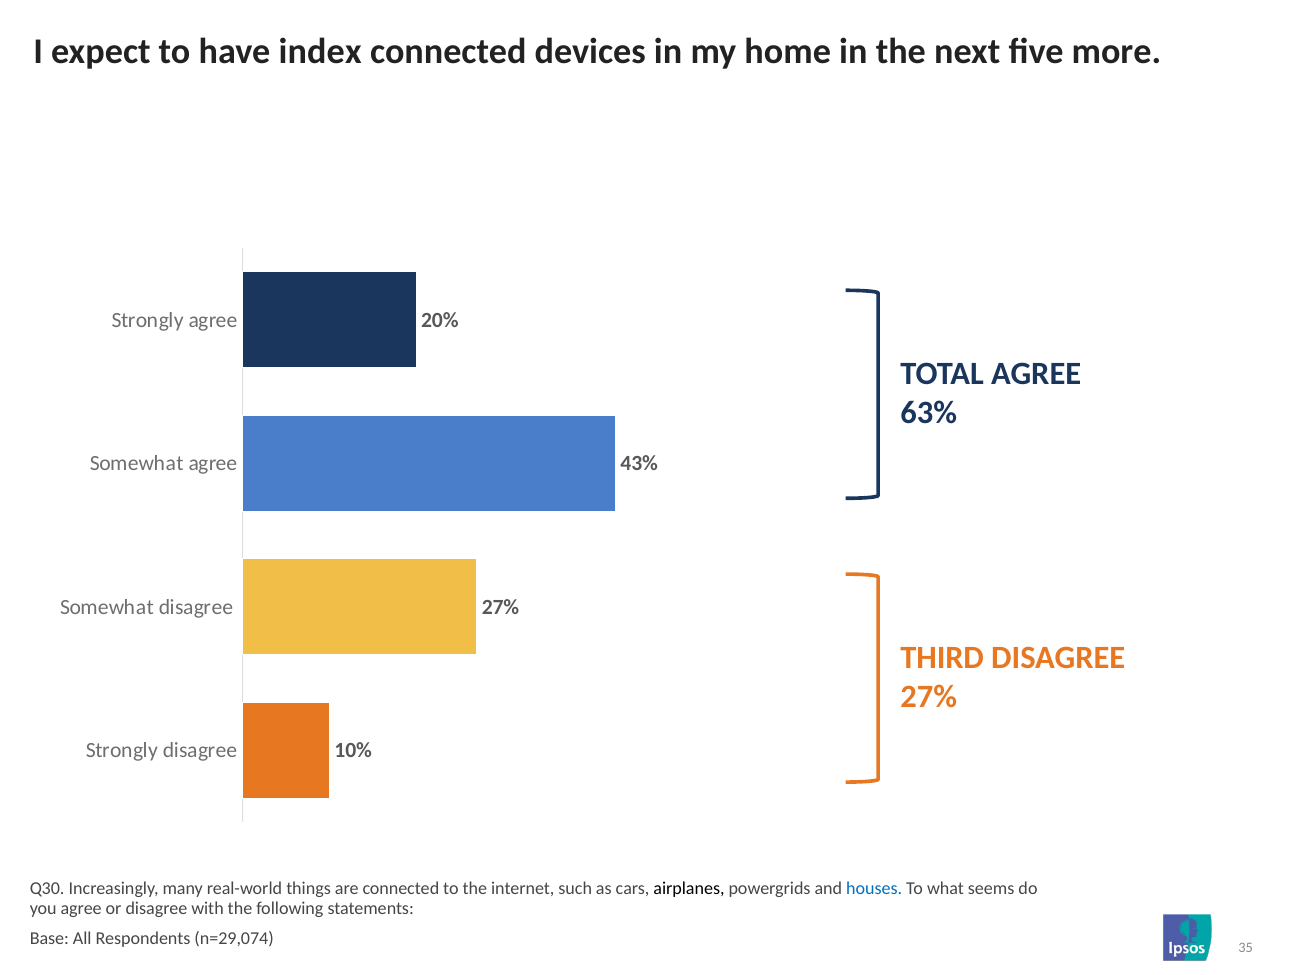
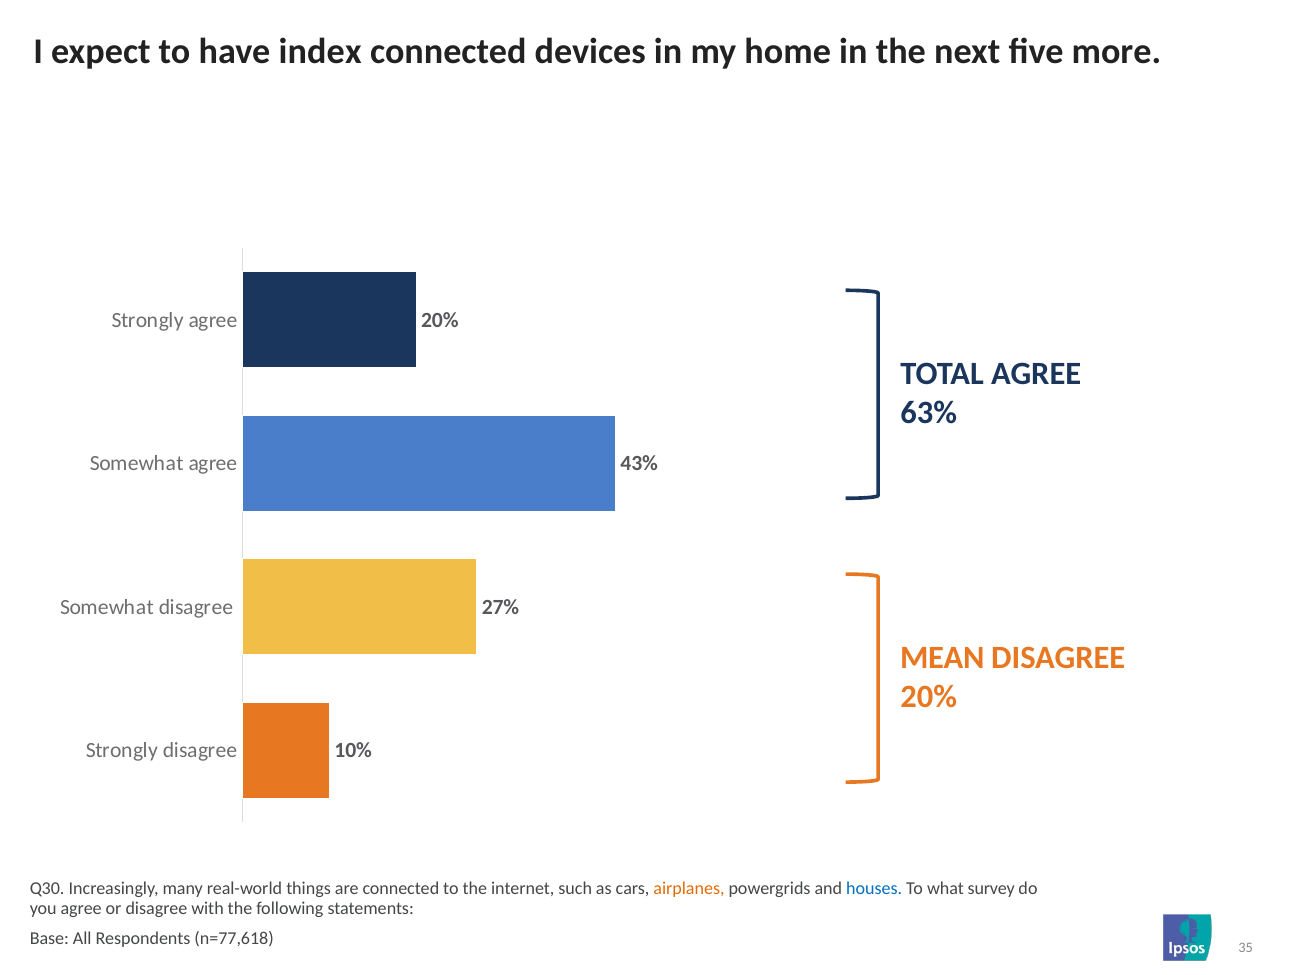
THIRD: THIRD -> MEAN (942, 658)
27%: 27% -> 20% (929, 697)
airplanes colour: black -> orange (689, 889)
seems: seems -> survey (991, 889)
n=29,074: n=29,074 -> n=77,618 (234, 939)
